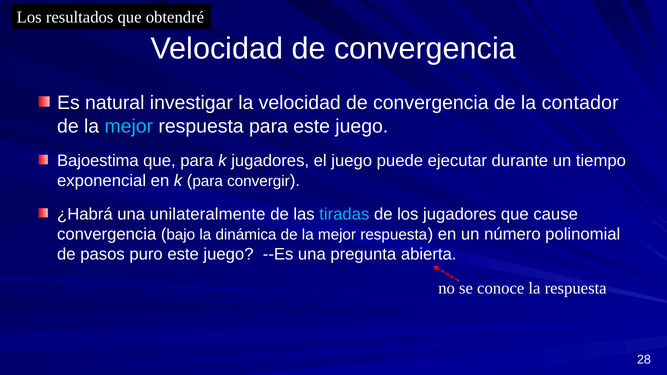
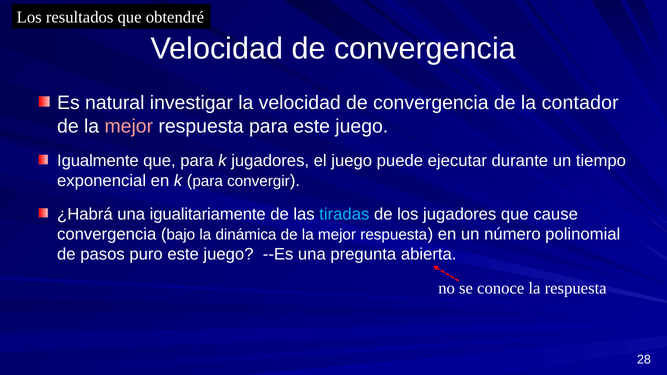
mejor colour: light blue -> pink (129, 126)
Bajoestima: Bajoestima -> Igualmente (98, 161)
unilateralmente: unilateralmente -> igualitariamente (208, 214)
